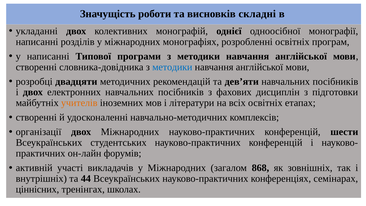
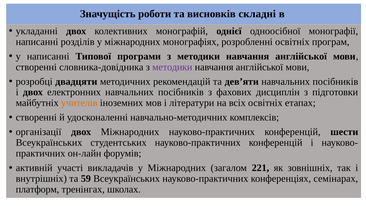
методики colour: blue -> purple (172, 67)
868: 868 -> 221 (260, 168)
44: 44 -> 59 (86, 178)
ціннісних: ціннісних -> платформ (37, 189)
